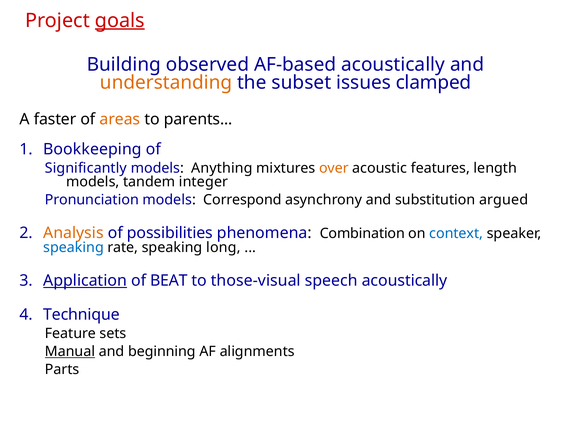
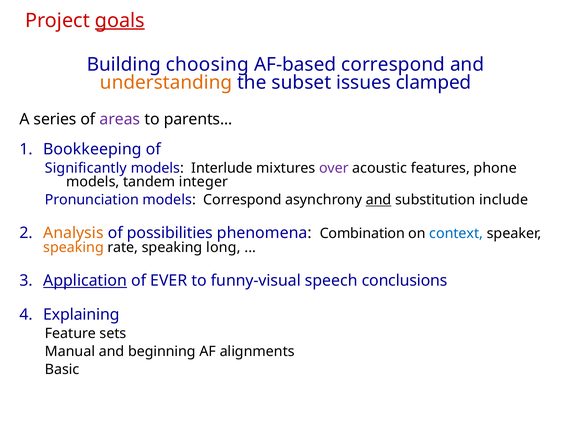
observed: observed -> choosing (207, 64)
AF-based acoustically: acoustically -> correspond (393, 64)
faster: faster -> series (55, 119)
areas colour: orange -> purple (120, 119)
Anything: Anything -> Interlude (222, 168)
over colour: orange -> purple (334, 168)
length: length -> phone (495, 168)
and underline: none -> present (379, 200)
argued: argued -> include (504, 200)
speaking colour: blue -> orange (74, 248)
BEAT: BEAT -> EVER (169, 281)
those-visual: those-visual -> funny-visual (256, 281)
speech acoustically: acoustically -> conclusions (405, 281)
Technique: Technique -> Explaining (81, 315)
Manual underline: present -> none (70, 352)
Parts: Parts -> Basic (62, 370)
